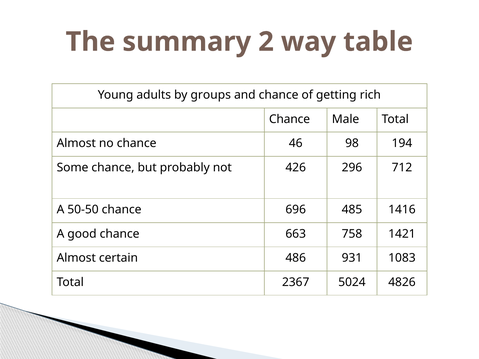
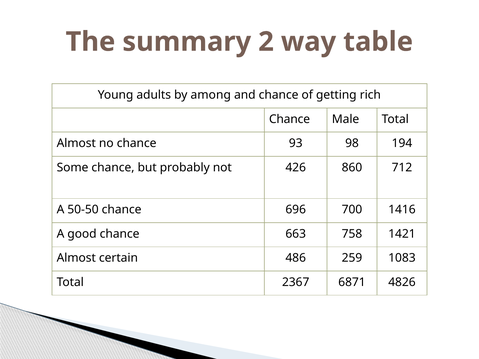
groups: groups -> among (211, 95)
46: 46 -> 93 (296, 143)
296: 296 -> 860 (352, 168)
485: 485 -> 700 (352, 210)
931: 931 -> 259 (352, 258)
5024: 5024 -> 6871 (352, 282)
